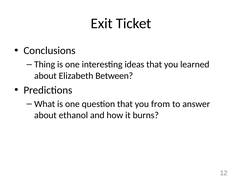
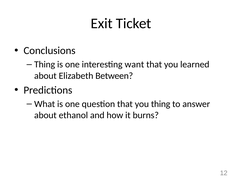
ideas: ideas -> want (134, 65)
you from: from -> thing (161, 104)
